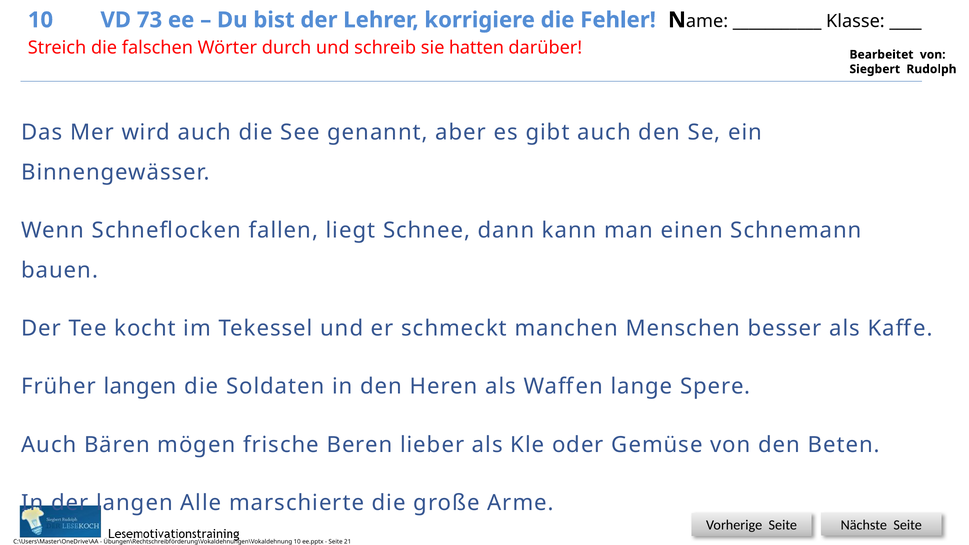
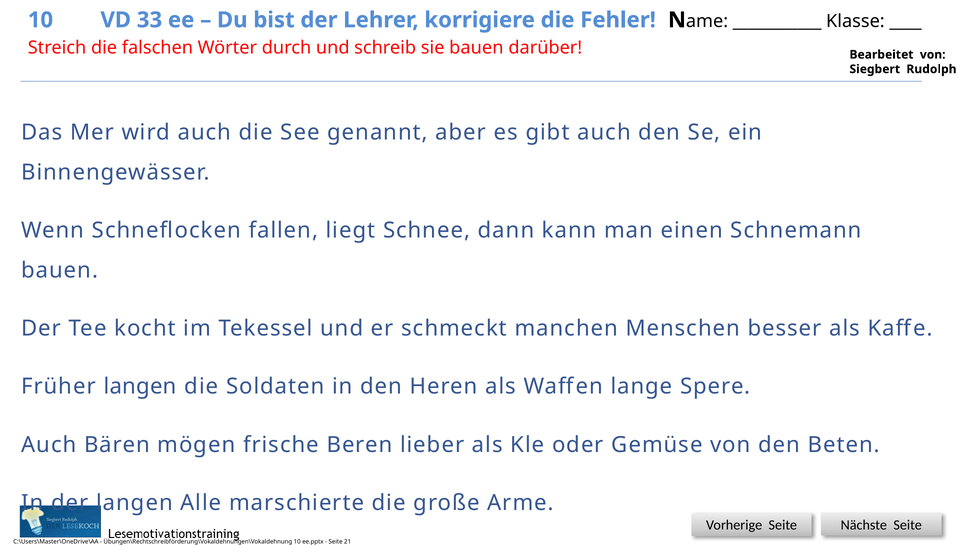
73: 73 -> 33 (150, 20)
sie hatten: hatten -> bauen (476, 48)
